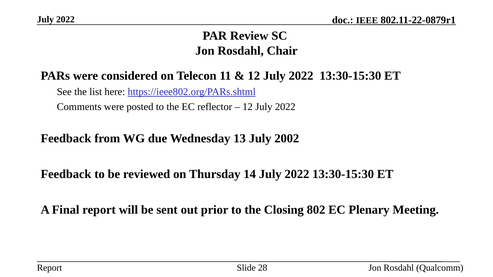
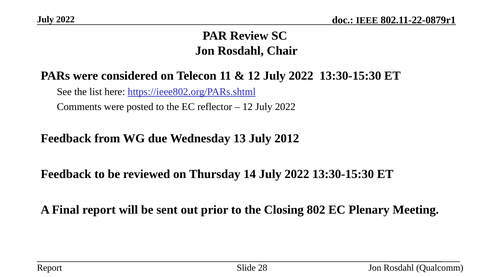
2002: 2002 -> 2012 (287, 139)
